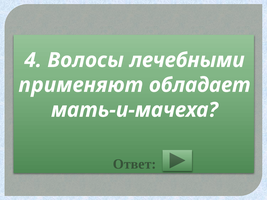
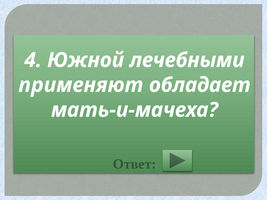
Волосы: Волосы -> Южной (86, 60)
